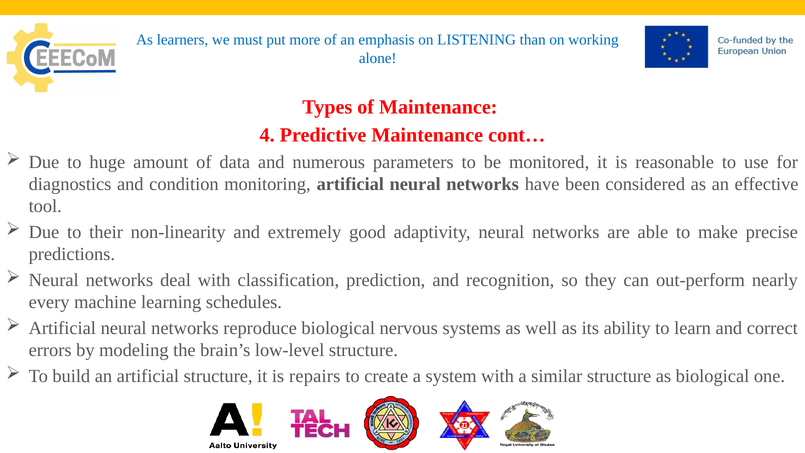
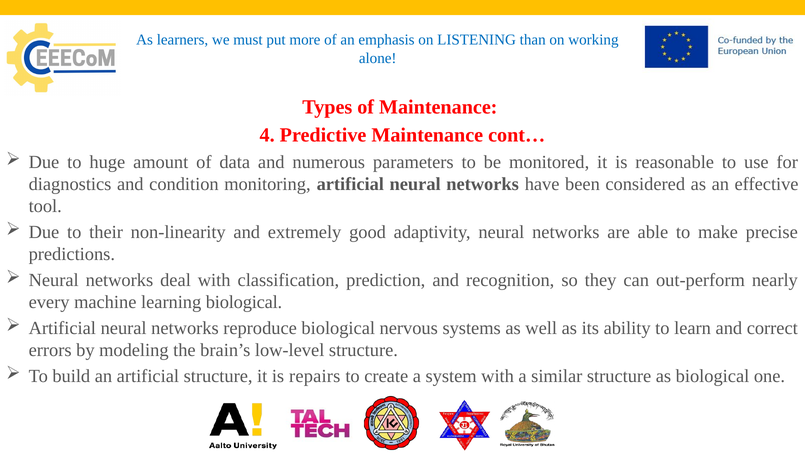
learning schedules: schedules -> biological (244, 302)
